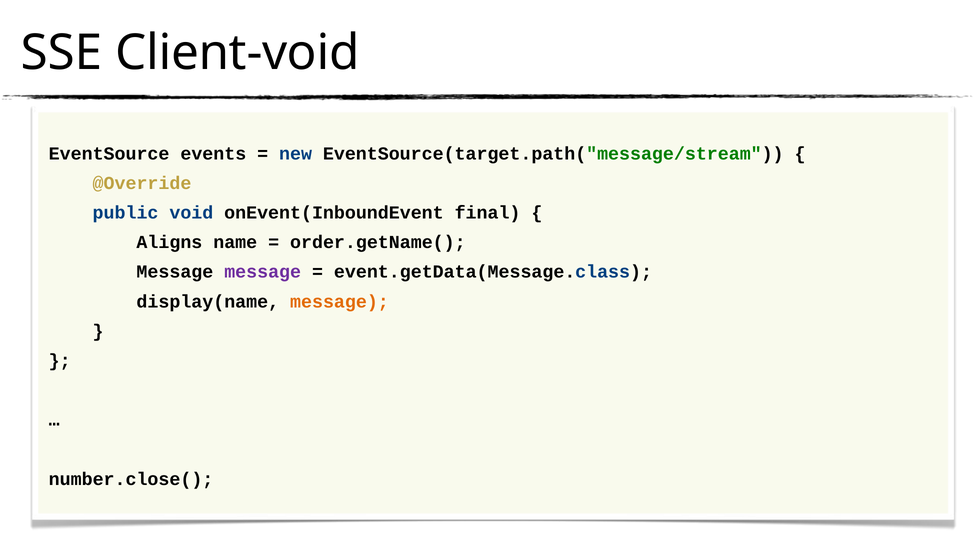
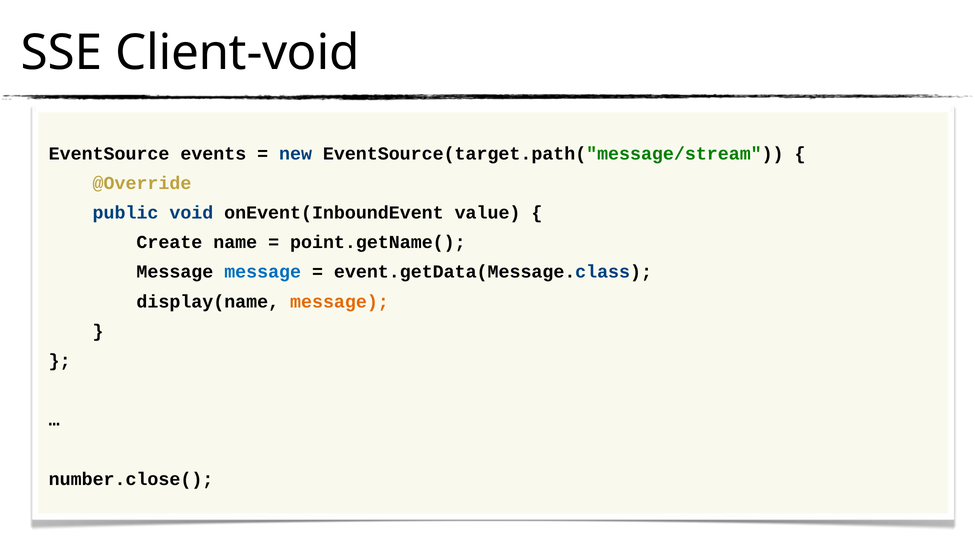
final: final -> value (488, 212)
Aligns: Aligns -> Create (169, 242)
order.getName(: order.getName( -> point.getName( (378, 242)
message colour: purple -> blue (263, 272)
